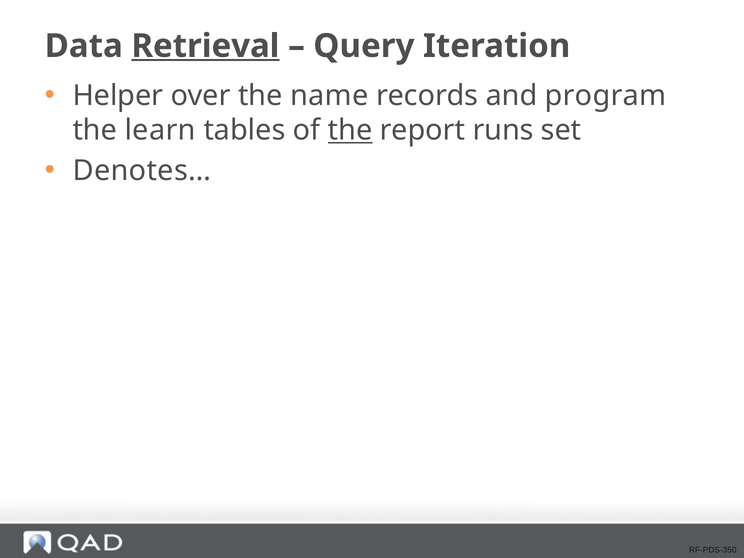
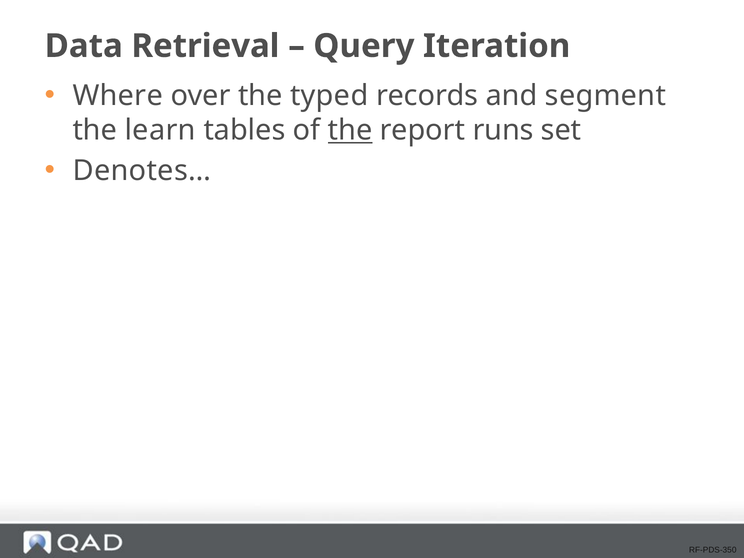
Retrieval underline: present -> none (206, 46)
Helper: Helper -> Where (118, 96)
name: name -> typed (329, 96)
program: program -> segment (605, 96)
